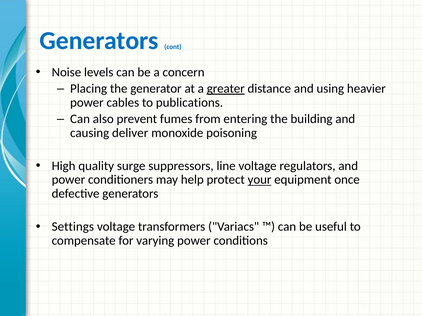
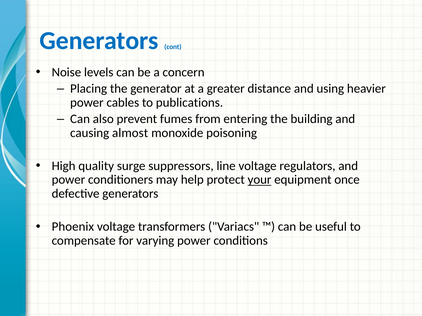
greater underline: present -> none (226, 89)
deliver: deliver -> almost (130, 133)
Settings: Settings -> Phoenix (73, 227)
